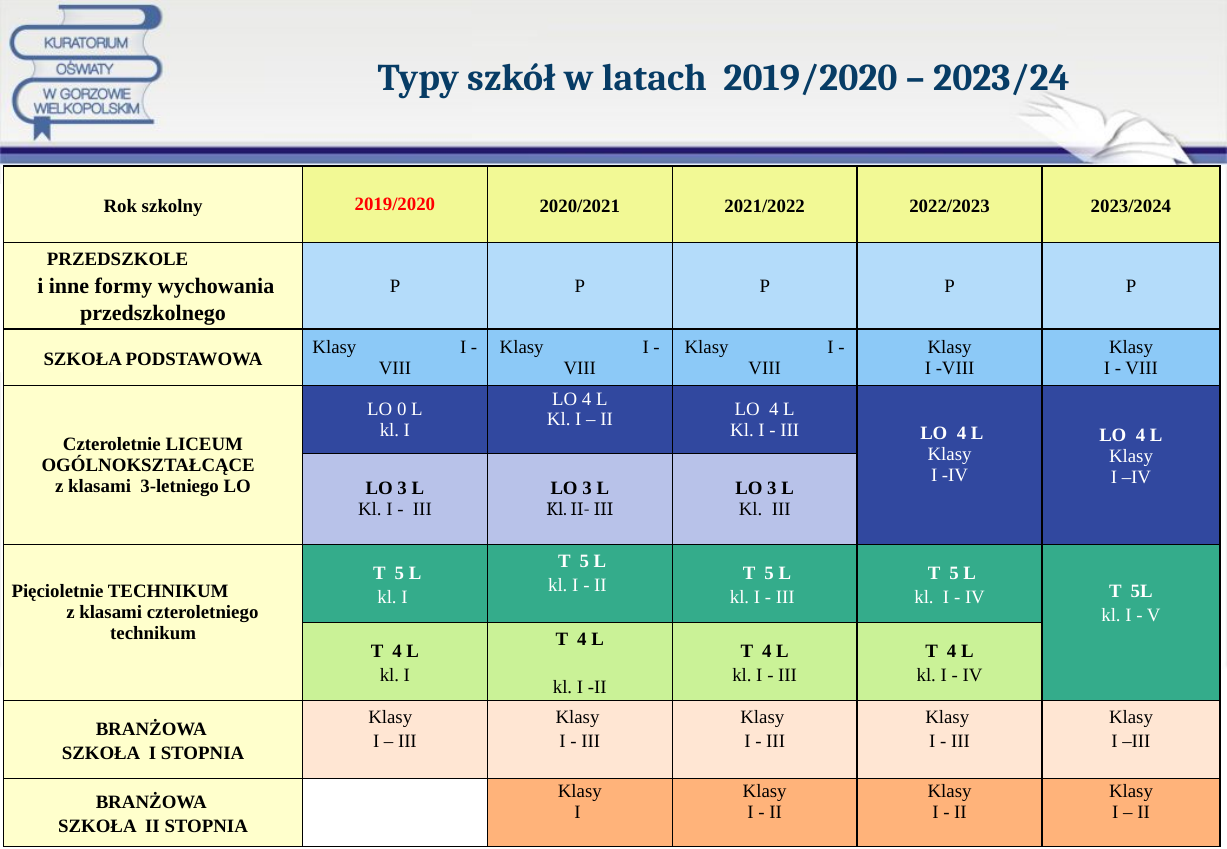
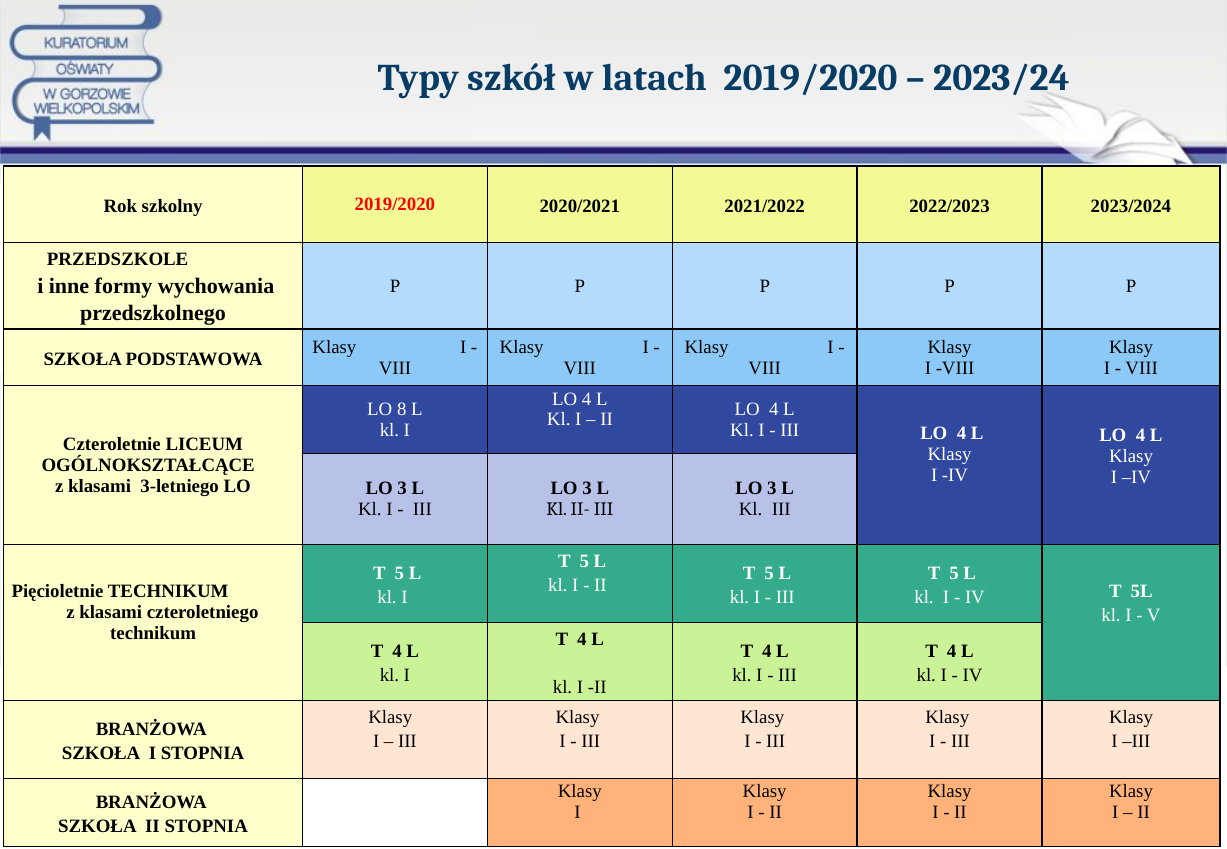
0: 0 -> 8 (402, 409)
